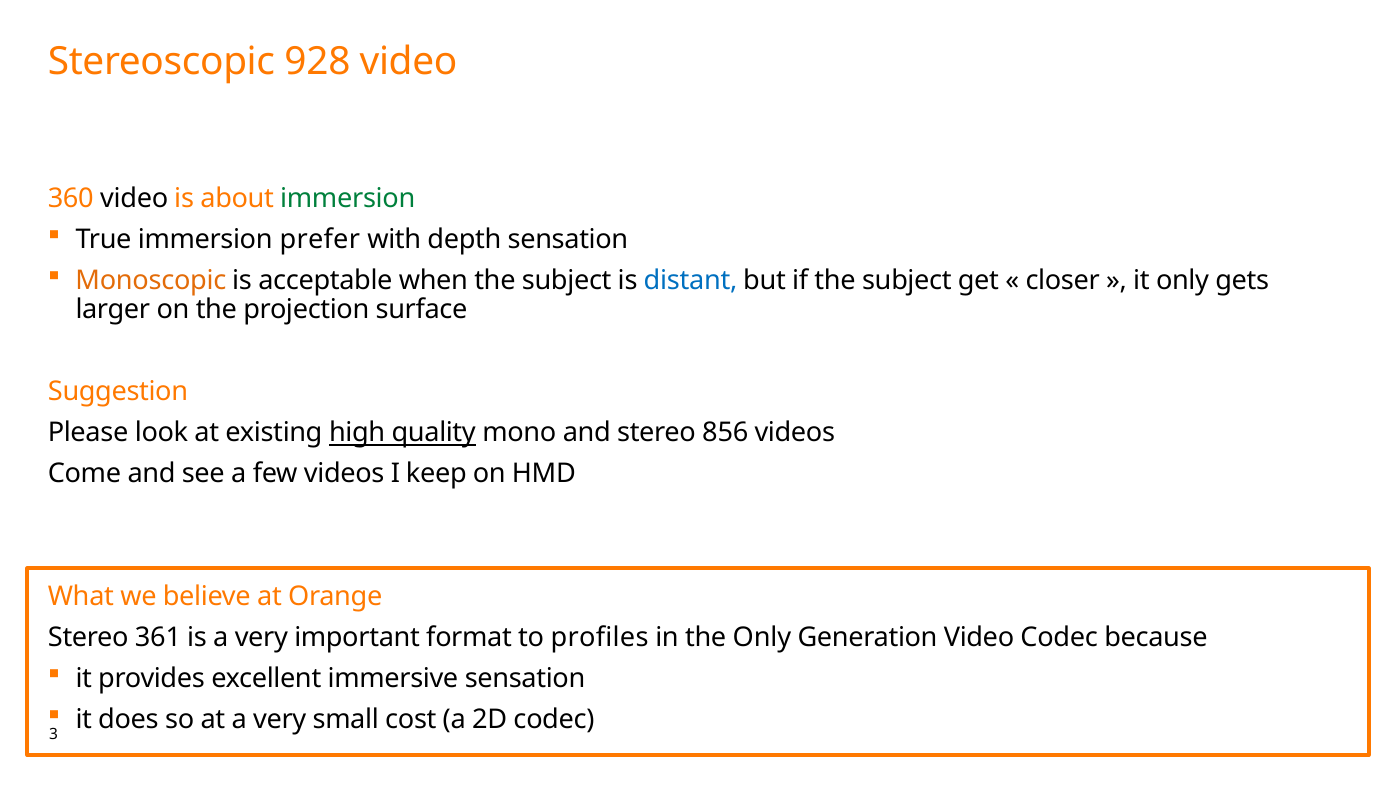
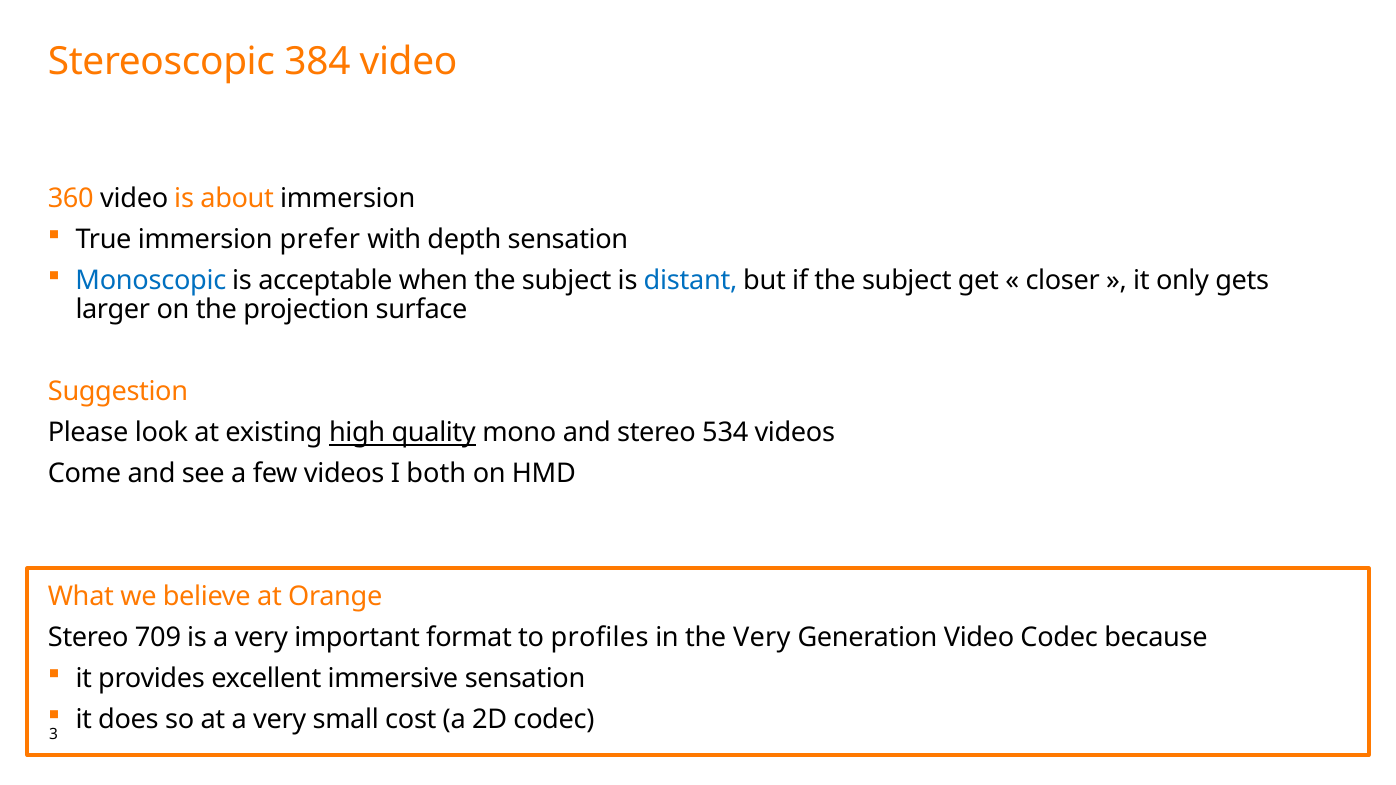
928: 928 -> 384 (317, 62)
immersion colour: green -> black (348, 198)
Monoscopic colour: orange -> blue (151, 280)
856: 856 -> 534 (725, 433)
keep: keep -> both (436, 474)
361: 361 -> 709 (158, 637)
the Only: Only -> Very (762, 637)
